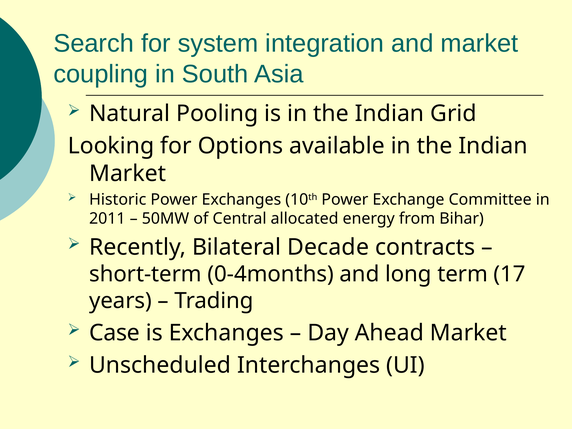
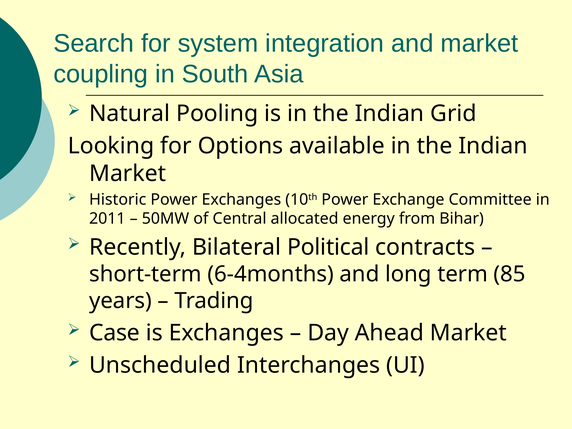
Decade: Decade -> Political (328, 247)
0-4months: 0-4months -> 6-4months (271, 274)
17: 17 -> 85 (510, 274)
